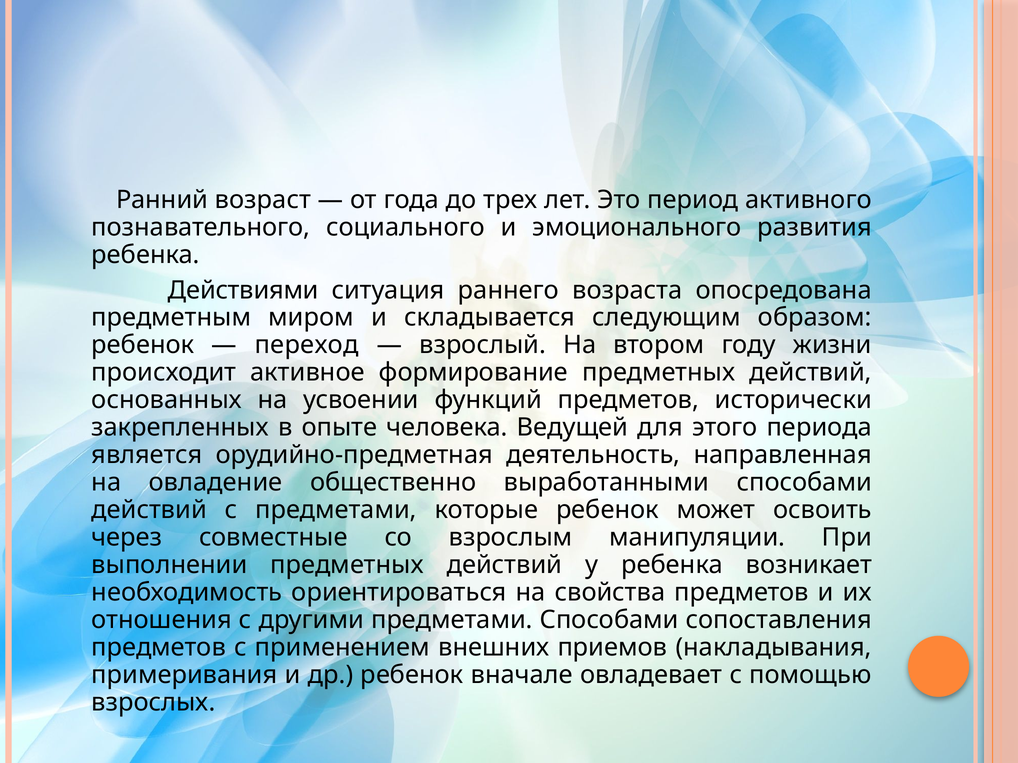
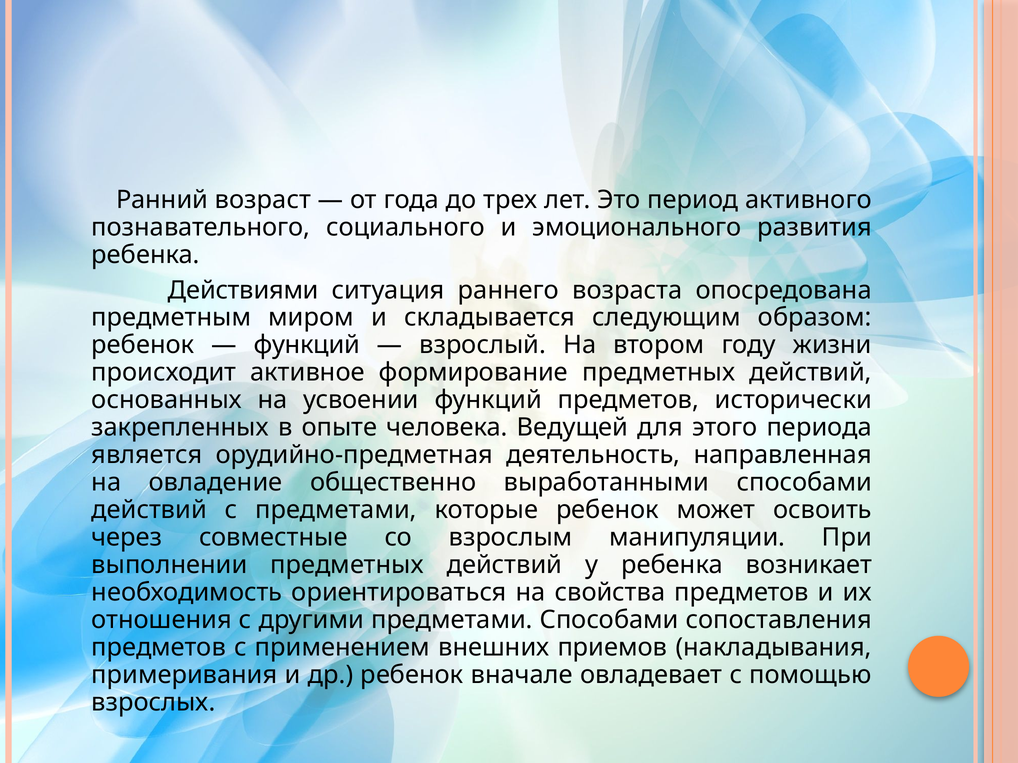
переход: переход -> функций (307, 345)
